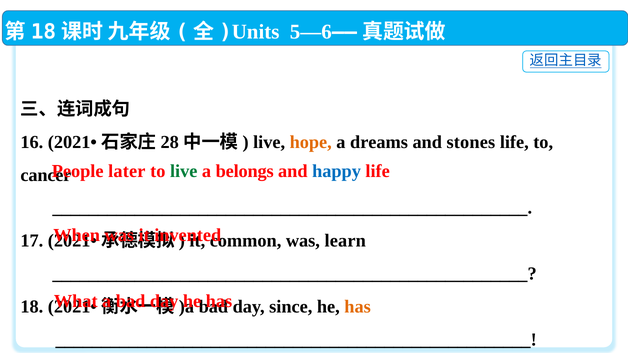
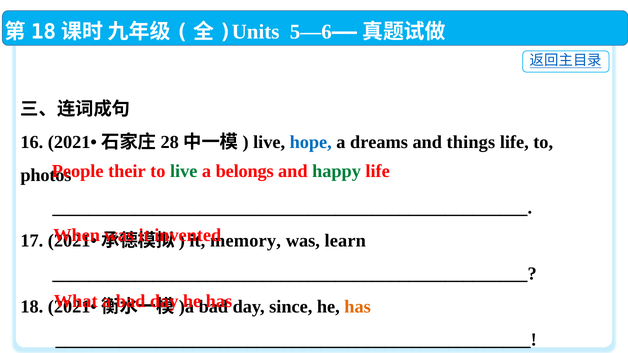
hope colour: orange -> blue (311, 142)
stones: stones -> things (471, 142)
later: later -> their (127, 171)
happy colour: blue -> green (337, 171)
cancer: cancer -> photos (46, 175)
common: common -> memory (245, 241)
